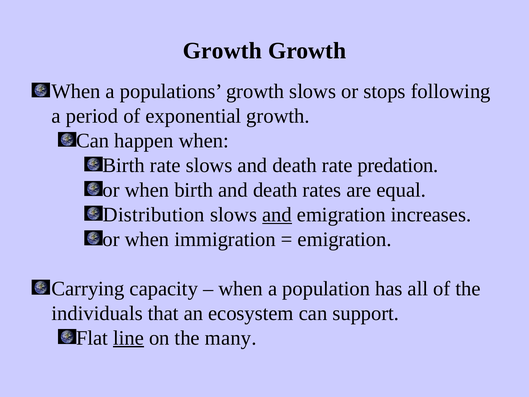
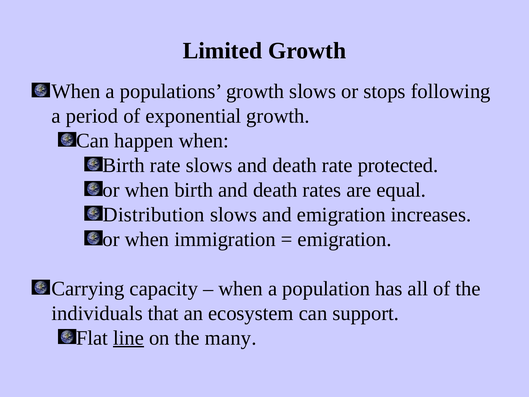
Growth: Growth -> Limited (222, 51)
predation: predation -> protected (398, 165)
and underline: present -> none (277, 215)
